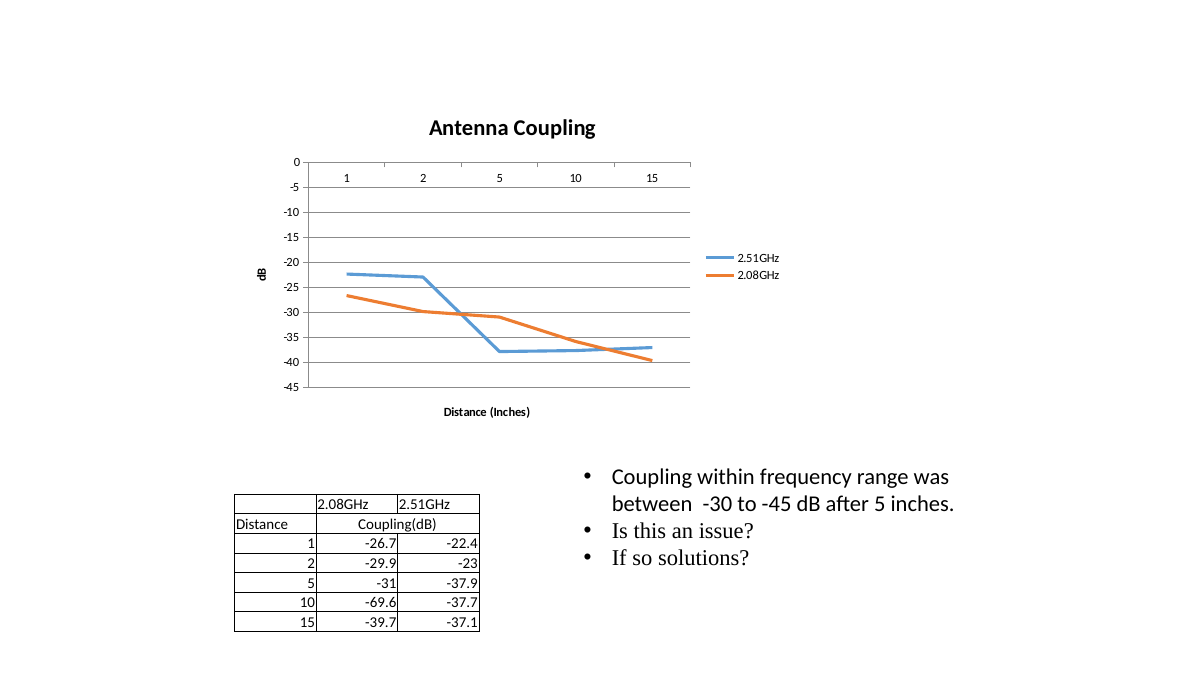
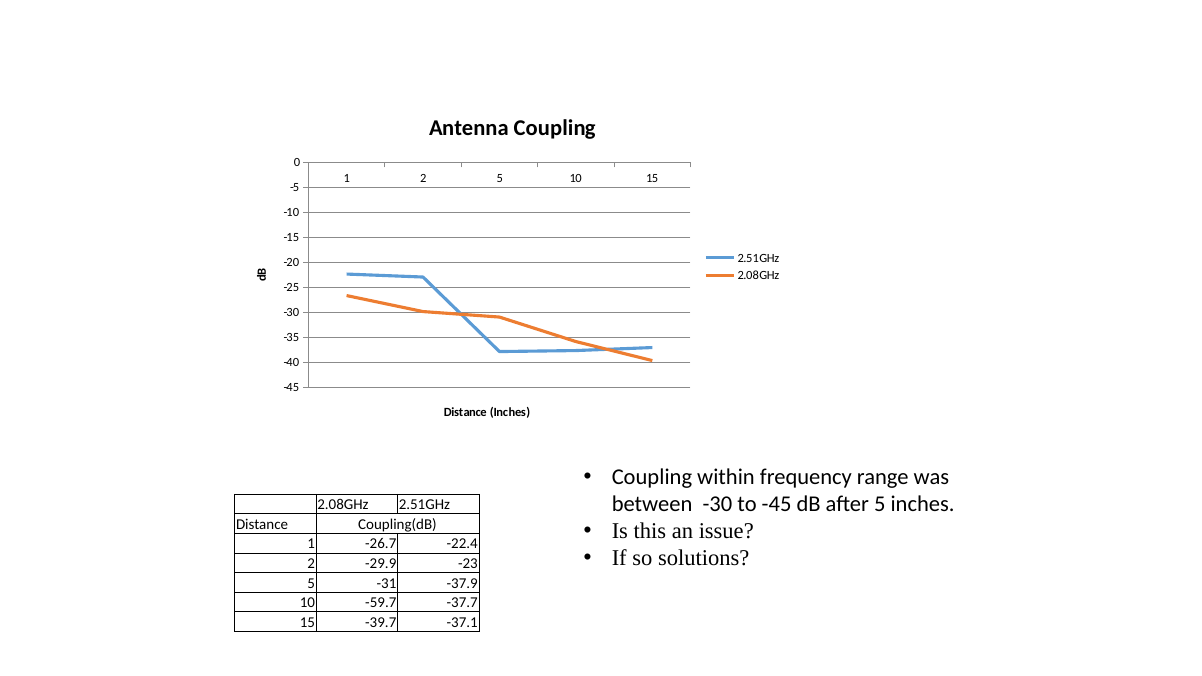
-69.6: -69.6 -> -59.7 (381, 603)
